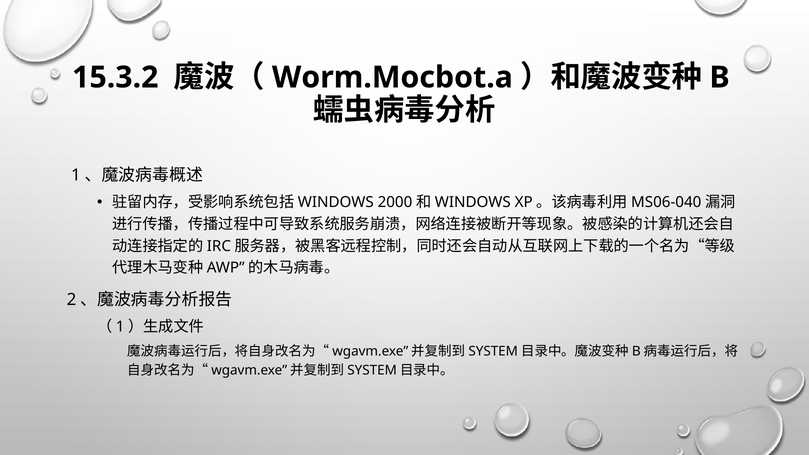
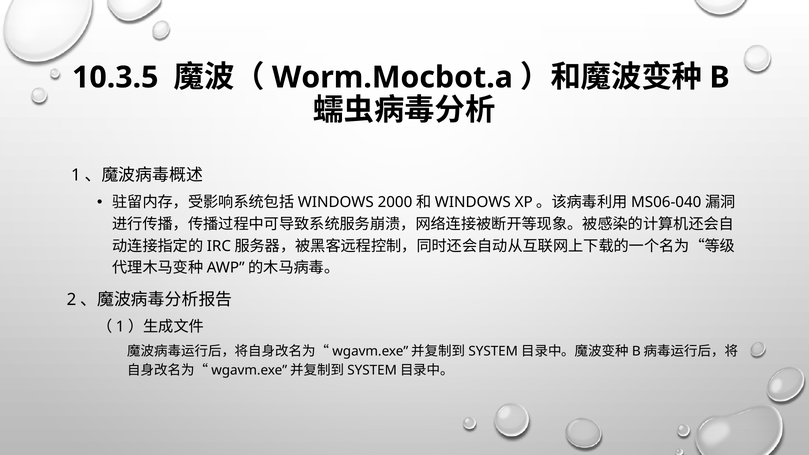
15.3.2: 15.3.2 -> 10.3.5 (115, 77)
